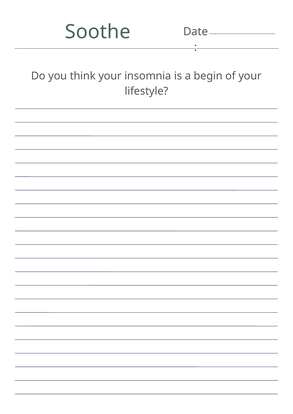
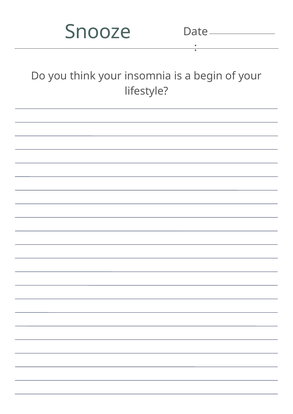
Soothe: Soothe -> Snooze (98, 32)
